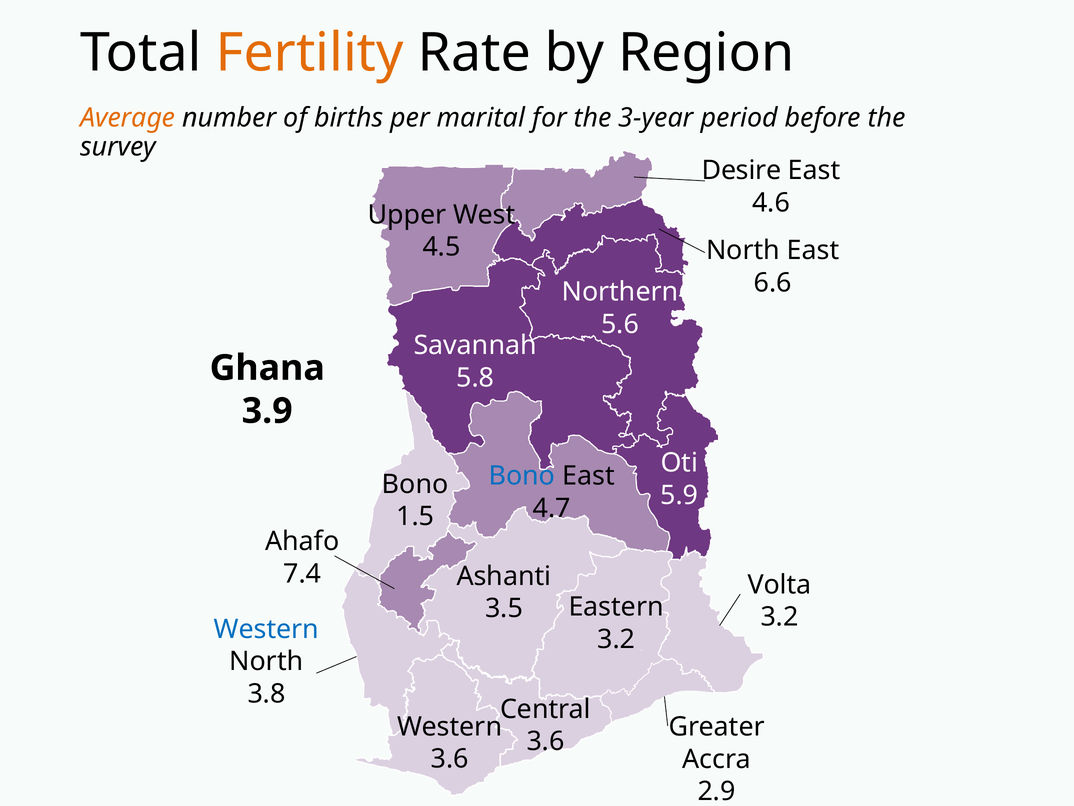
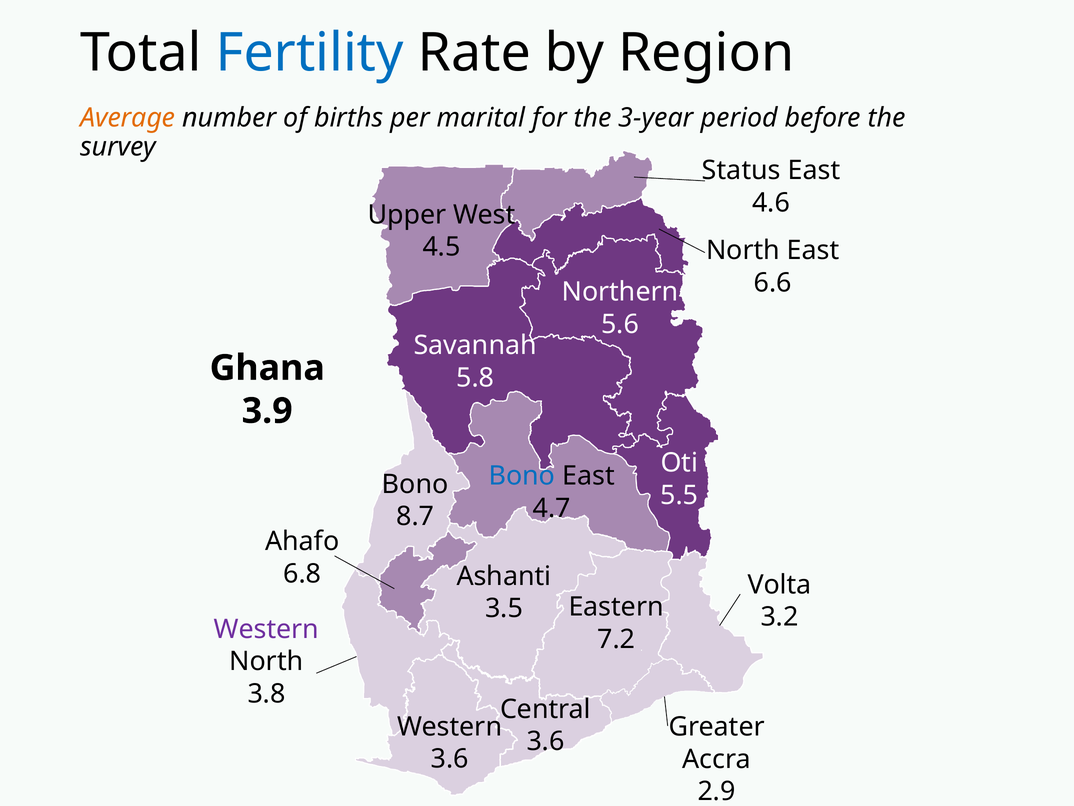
Fertility colour: orange -> blue (310, 53)
Desire: Desire -> Status (741, 170)
5.9: 5.9 -> 5.5 (679, 495)
1.5: 1.5 -> 8.7 (415, 516)
7.4: 7.4 -> 6.8 (302, 574)
Western colour: blue -> purple (266, 629)
3.2: 3.2 -> 7.2 (616, 639)
